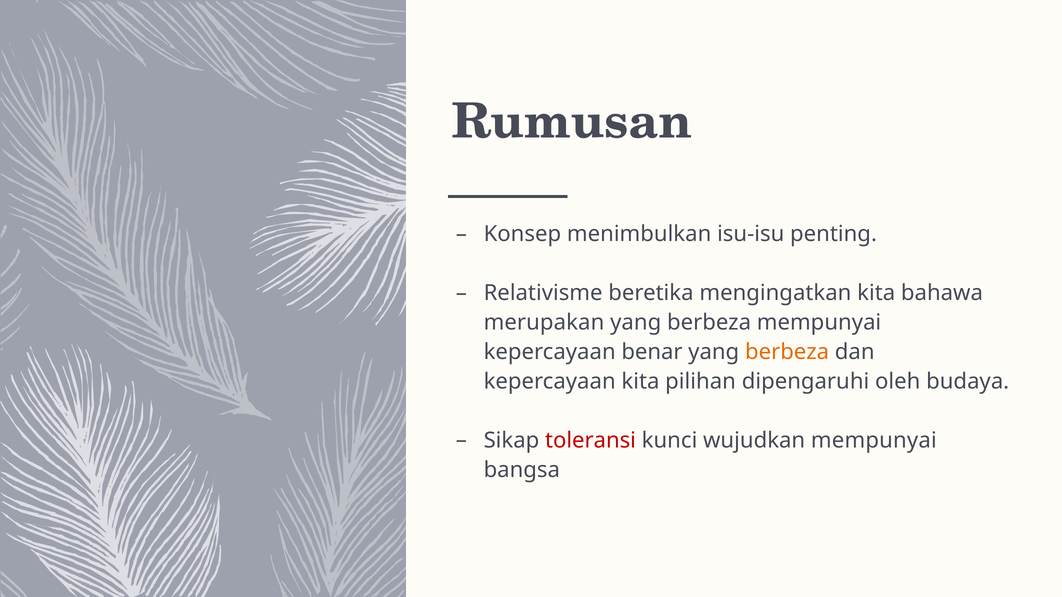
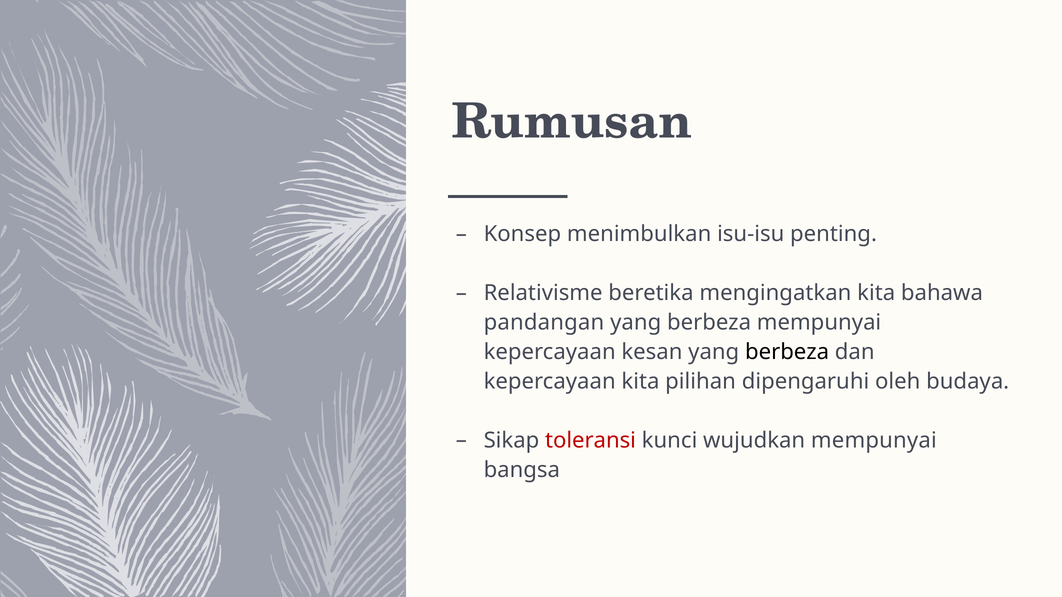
merupakan: merupakan -> pandangan (544, 323)
benar: benar -> kesan (652, 352)
berbeza colour: orange -> black (787, 352)
